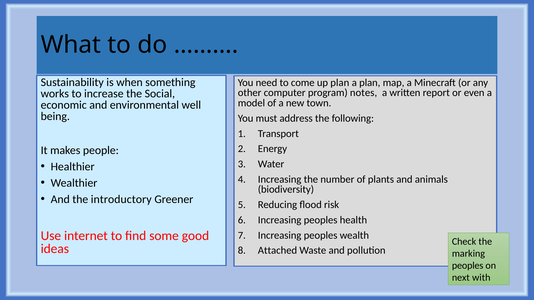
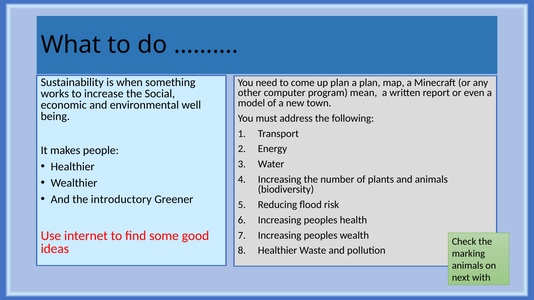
notes: notes -> mean (364, 93)
Attached: Attached -> Healthier (278, 251)
peoples: peoples -> animals (468, 266)
